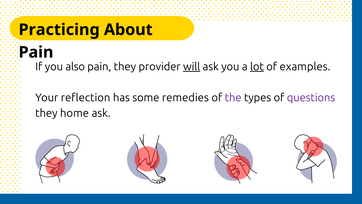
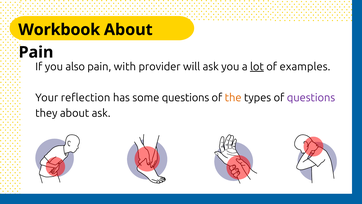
Practicing: Practicing -> Workbook (59, 30)
pain they: they -> with (125, 67)
will underline: present -> none (192, 67)
some remedies: remedies -> questions (185, 97)
the colour: purple -> orange (233, 97)
they home: home -> about (75, 113)
